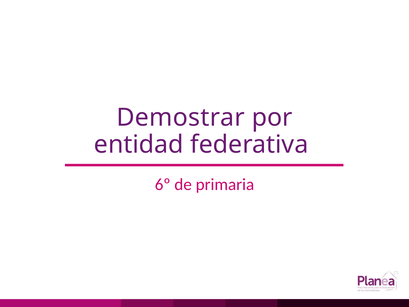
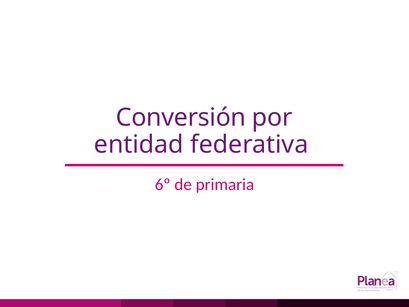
Demostrar: Demostrar -> Conversión (181, 117)
